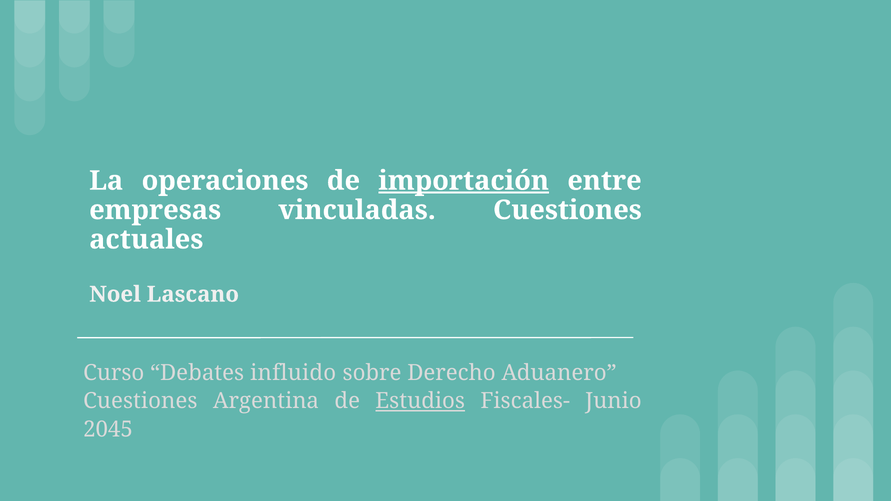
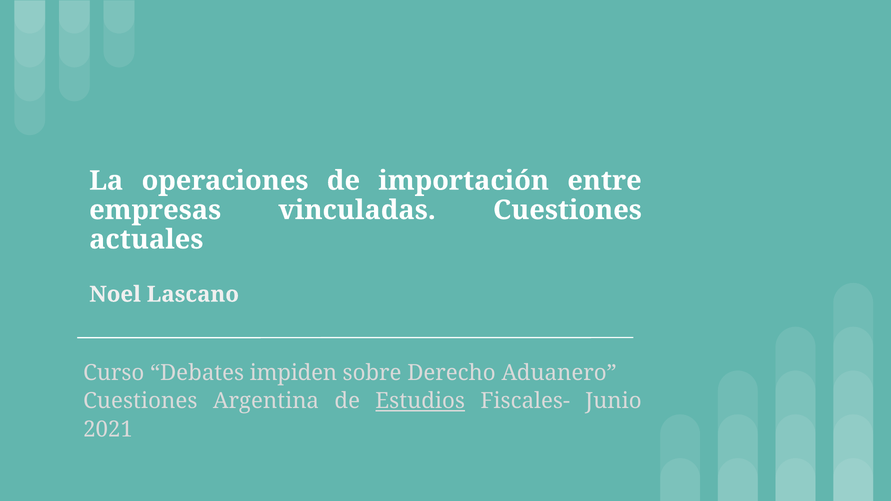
importación underline: present -> none (464, 181)
influido: influido -> impiden (293, 373)
2045: 2045 -> 2021 (108, 429)
